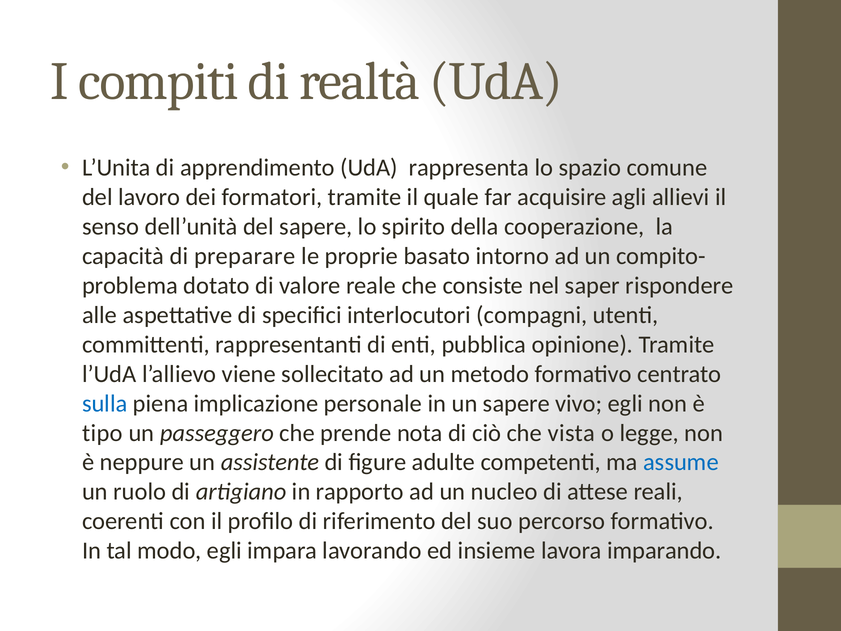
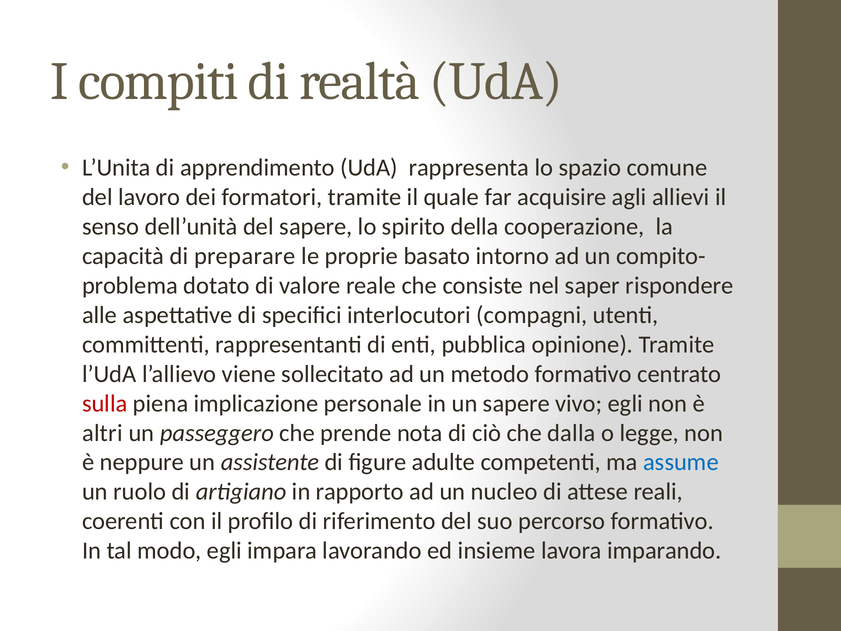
sulla colour: blue -> red (105, 403)
tipo: tipo -> altri (102, 433)
vista: vista -> dalla (572, 433)
